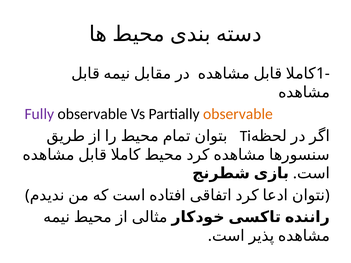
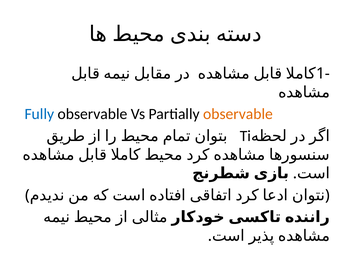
Fully colour: purple -> blue (39, 114)
